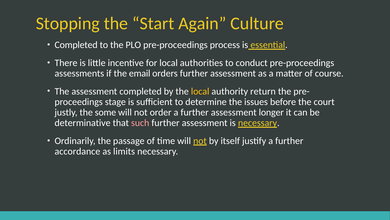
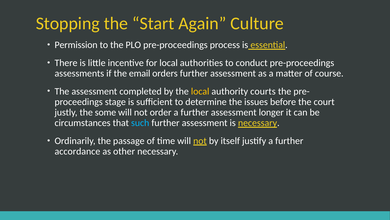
Completed: Completed -> Permission (76, 45)
return: return -> courts (263, 91)
determinative: determinative -> circumstances (83, 123)
such colour: pink -> light blue (140, 123)
limits: limits -> other (124, 151)
